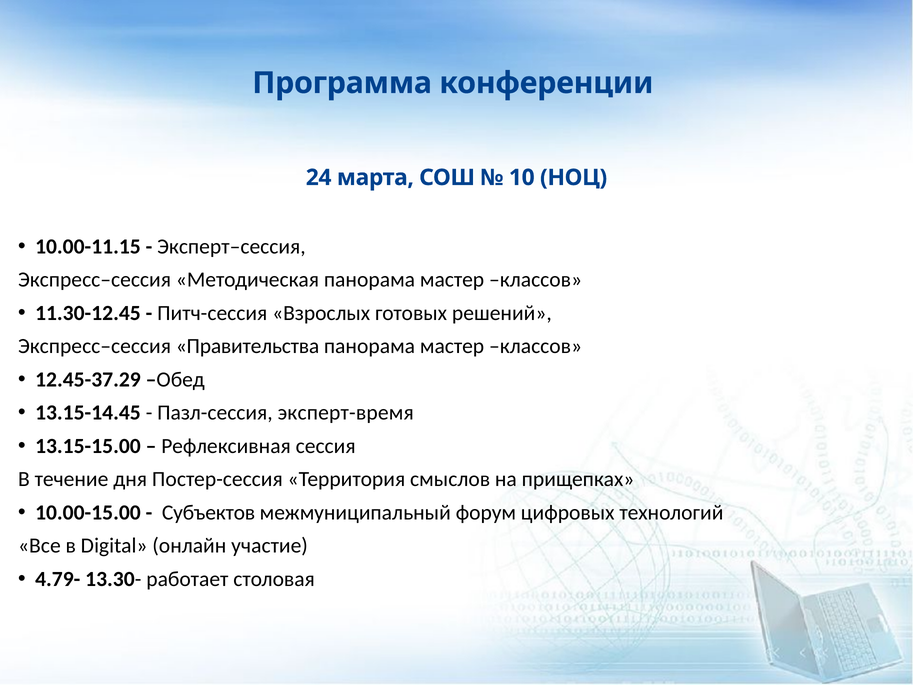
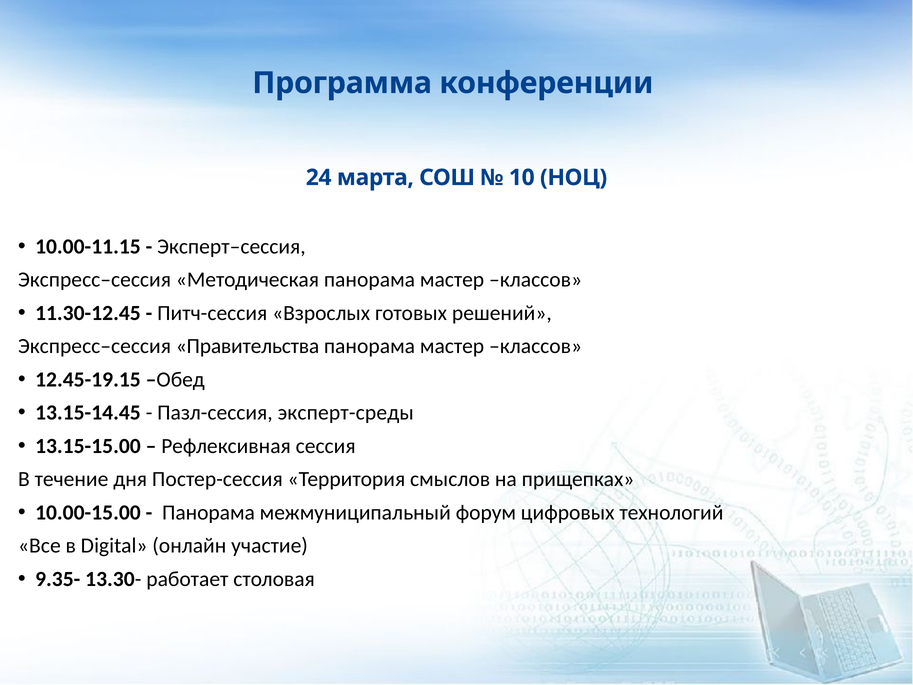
12.45-37.29: 12.45-37.29 -> 12.45-19.15 (88, 379)
эксперт-время: эксперт-время -> эксперт-среды (346, 413)
Субъектов: Субъектов -> Панорама (208, 512)
4.79-: 4.79- -> 9.35- (58, 579)
